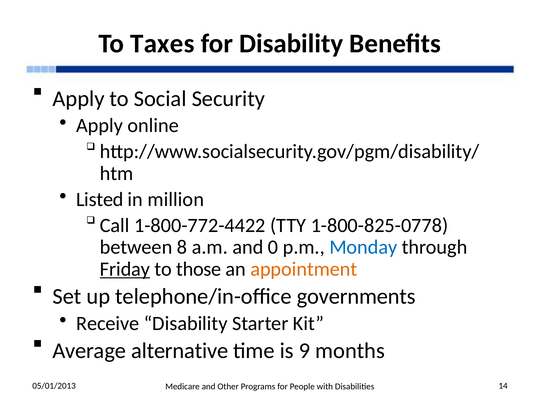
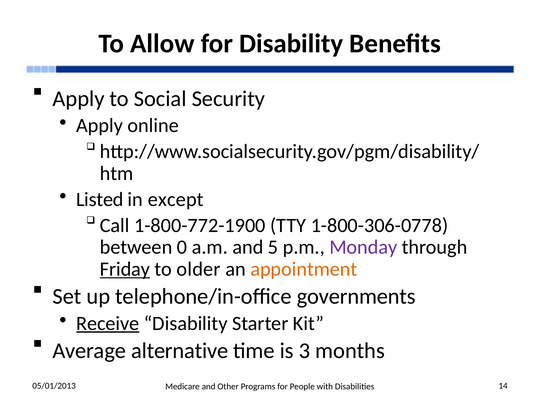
Taxes: Taxes -> Allow (162, 44)
million: million -> except (176, 199)
1-800-772-4422: 1-800-772-4422 -> 1-800-772-1900 (200, 225)
1-800-825-0778: 1-800-825-0778 -> 1-800-306-0778 (379, 225)
8: 8 -> 0 (182, 247)
0: 0 -> 5 (273, 247)
Monday colour: blue -> purple (363, 247)
those: those -> older (199, 269)
Receive underline: none -> present (108, 323)
9: 9 -> 3 (305, 351)
